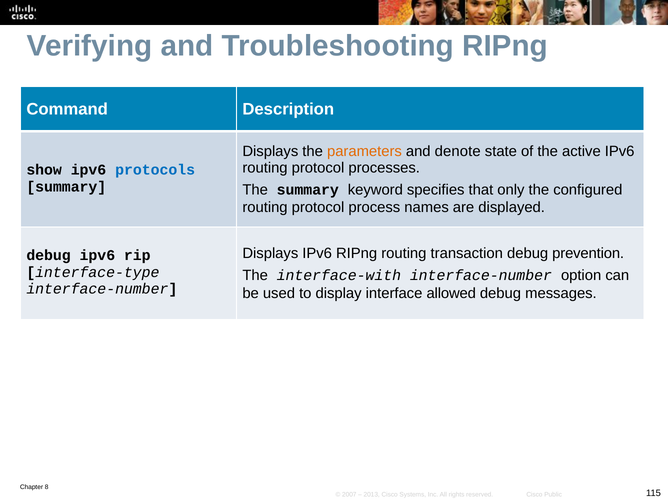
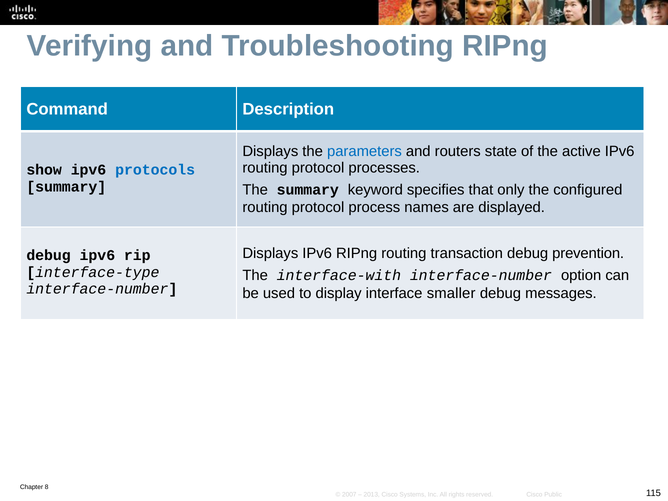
parameters colour: orange -> blue (364, 151)
denote: denote -> routers (458, 151)
allowed: allowed -> smaller (451, 293)
